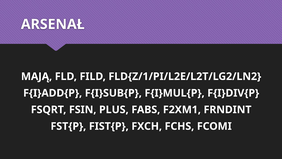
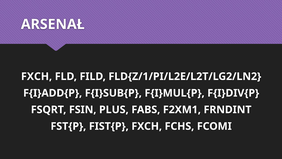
MAJĄ: MAJĄ -> FXCH (37, 76)
